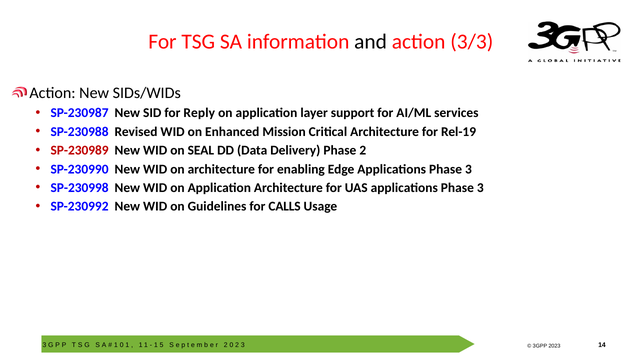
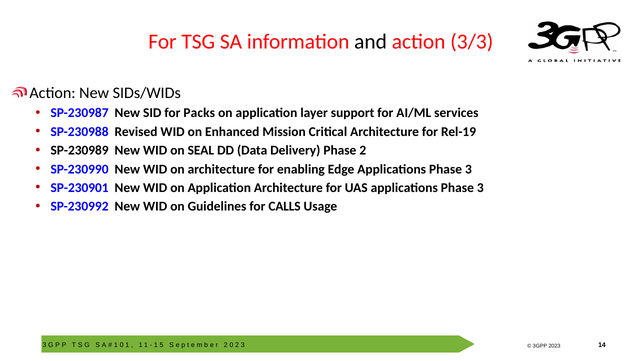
Reply: Reply -> Packs (199, 113)
SP-230989 colour: red -> black (80, 150)
SP-230998: SP-230998 -> SP-230901 (80, 188)
